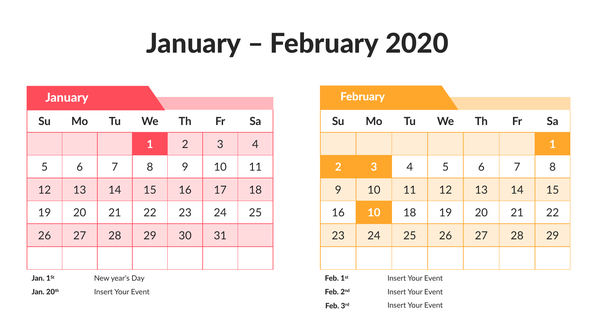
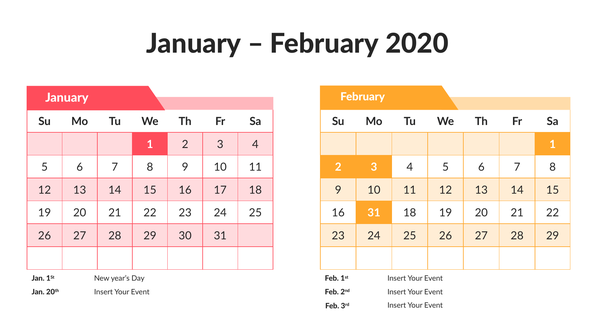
16 10: 10 -> 31 (374, 213)
